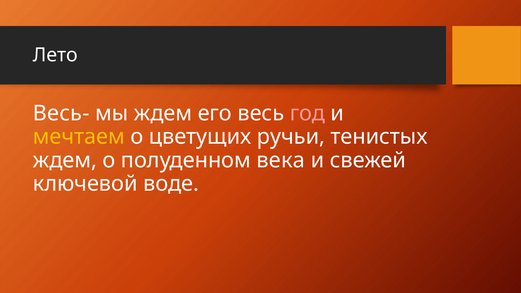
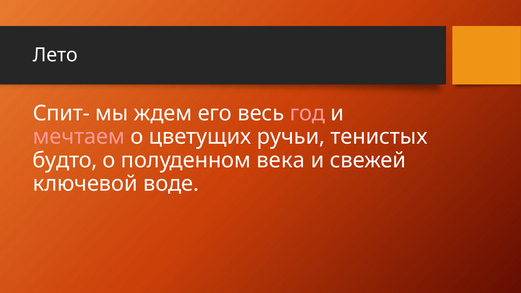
Весь-: Весь- -> Спит- (61, 113)
мечтаем colour: yellow -> pink (79, 137)
ждем: ждем -> будто (65, 160)
